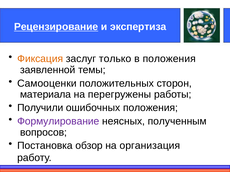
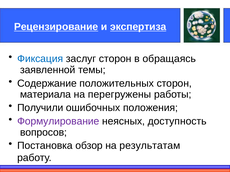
экспертиза underline: none -> present (138, 27)
Фиксация colour: orange -> blue (40, 59)
заслуг только: только -> сторон (115, 59)
в положения: положения -> обращаясь (169, 59)
Самооценки: Самооценки -> Содержание (47, 84)
полученным: полученным -> доступность (177, 122)
организация: организация -> результатам (150, 146)
